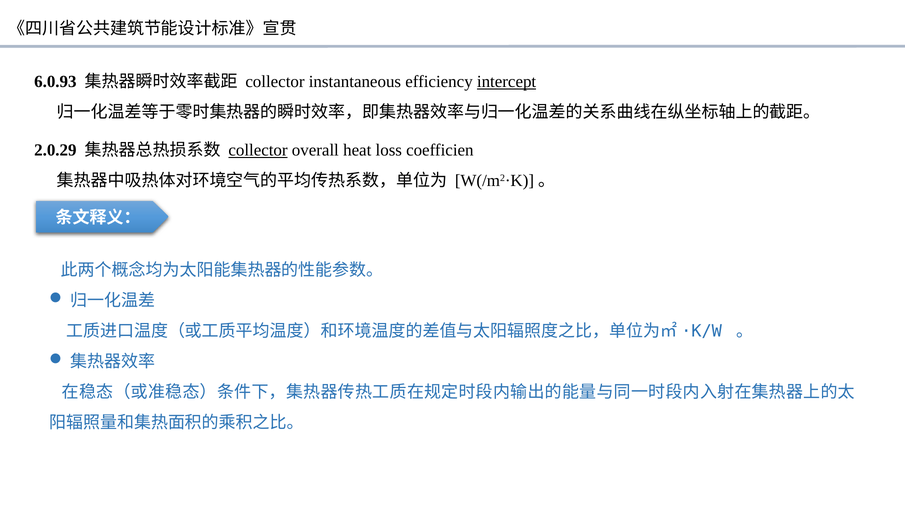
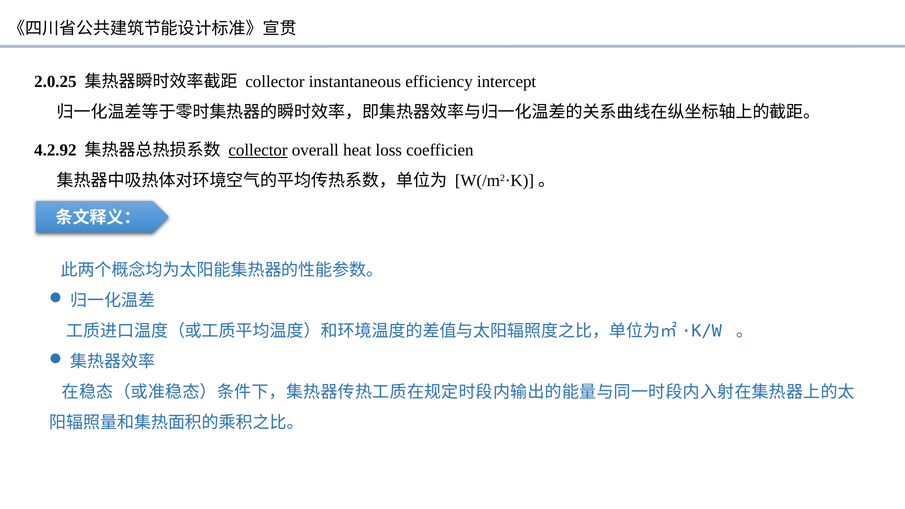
6.0.93: 6.0.93 -> 2.0.25 (55, 82)
intercept underline: present -> none (507, 82)
2.0.29: 2.0.29 -> 4.2.92 (55, 150)
